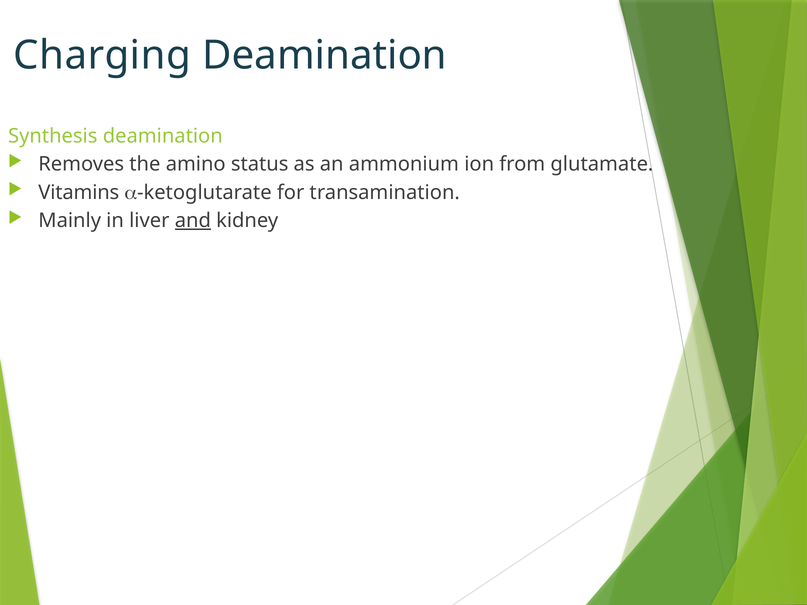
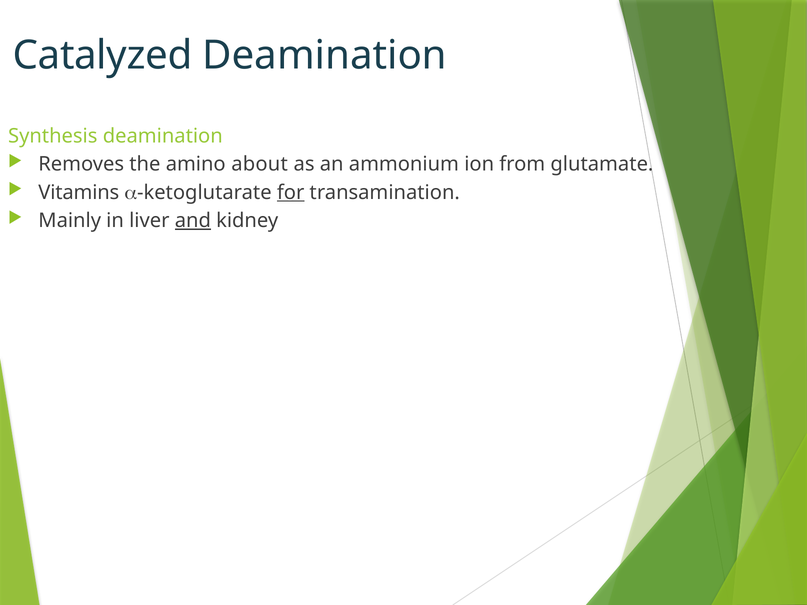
Charging: Charging -> Catalyzed (102, 55)
status: status -> about (260, 164)
for underline: none -> present (291, 192)
